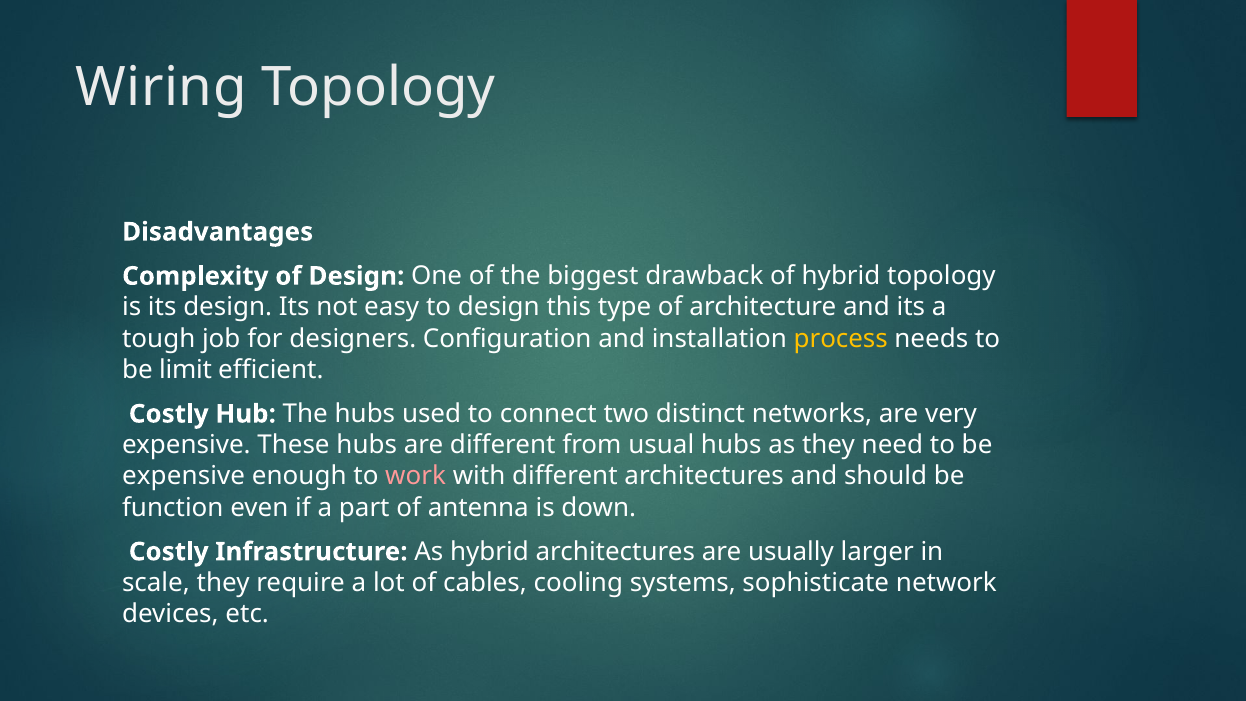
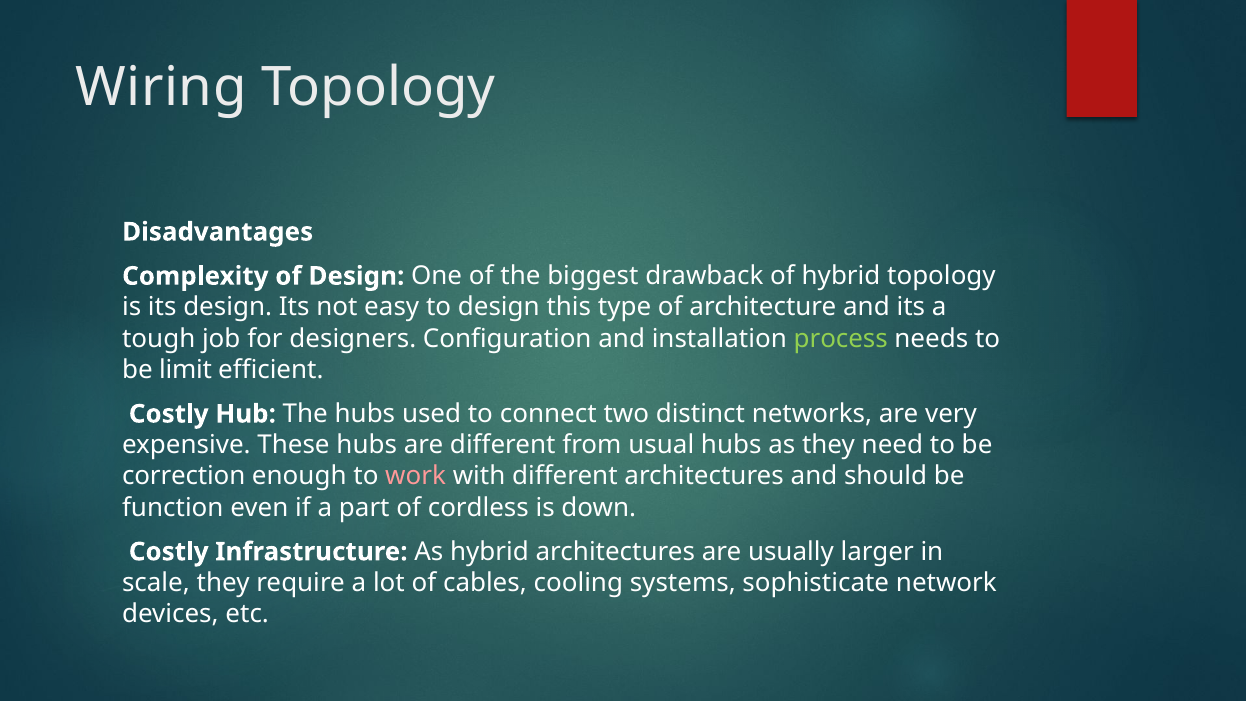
process colour: yellow -> light green (841, 339)
expensive: expensive -> correction (184, 476)
antenna: antenna -> cordless (478, 507)
